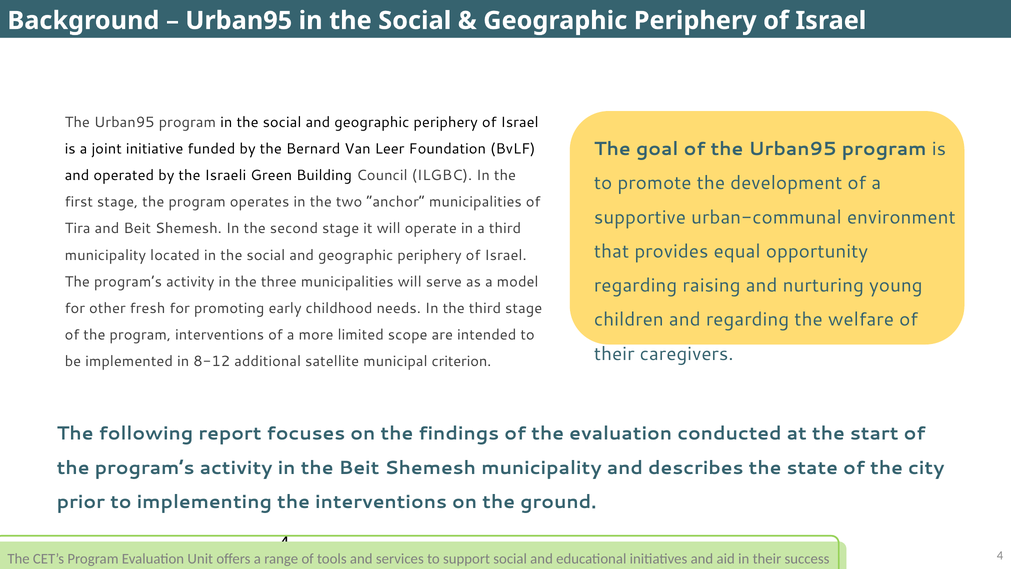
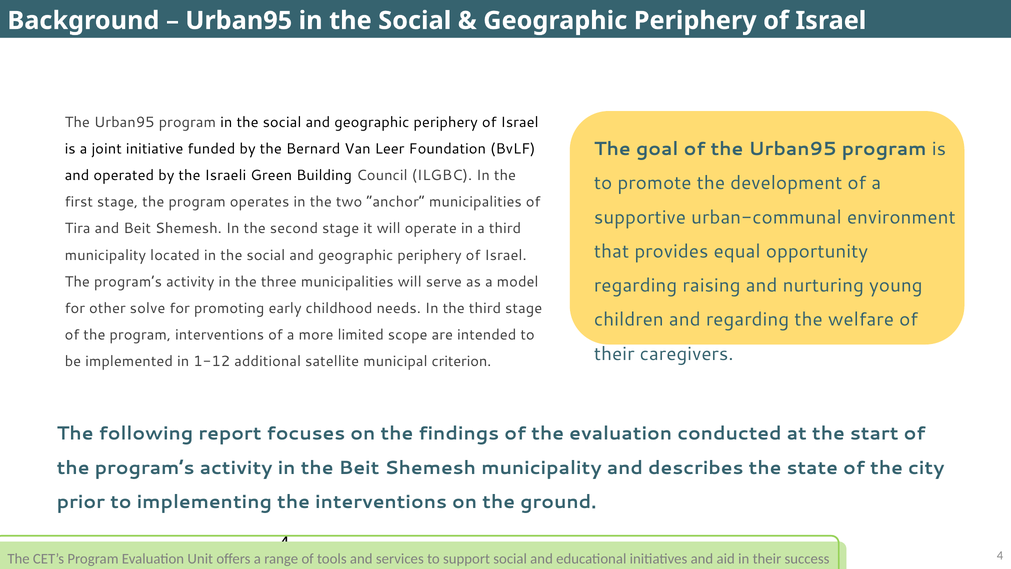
fresh: fresh -> solve (148, 308)
8-12: 8-12 -> 1-12 (212, 361)
